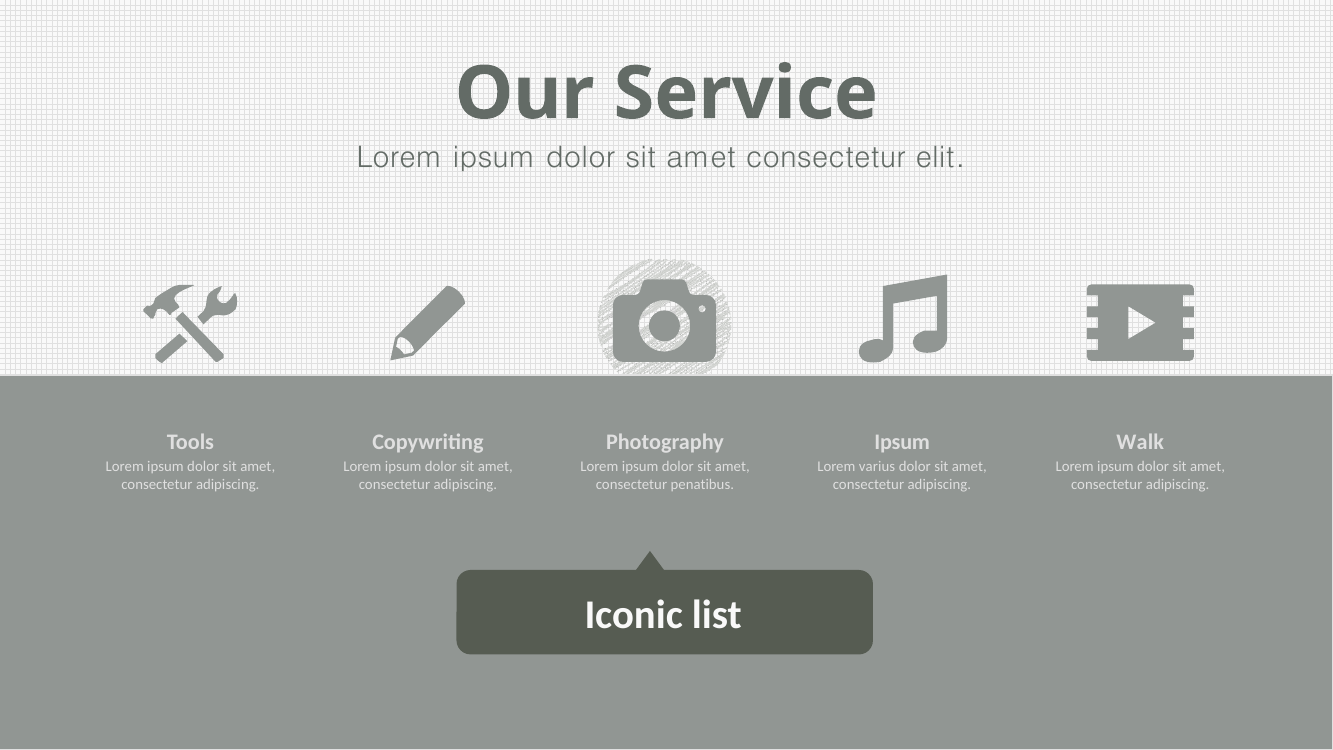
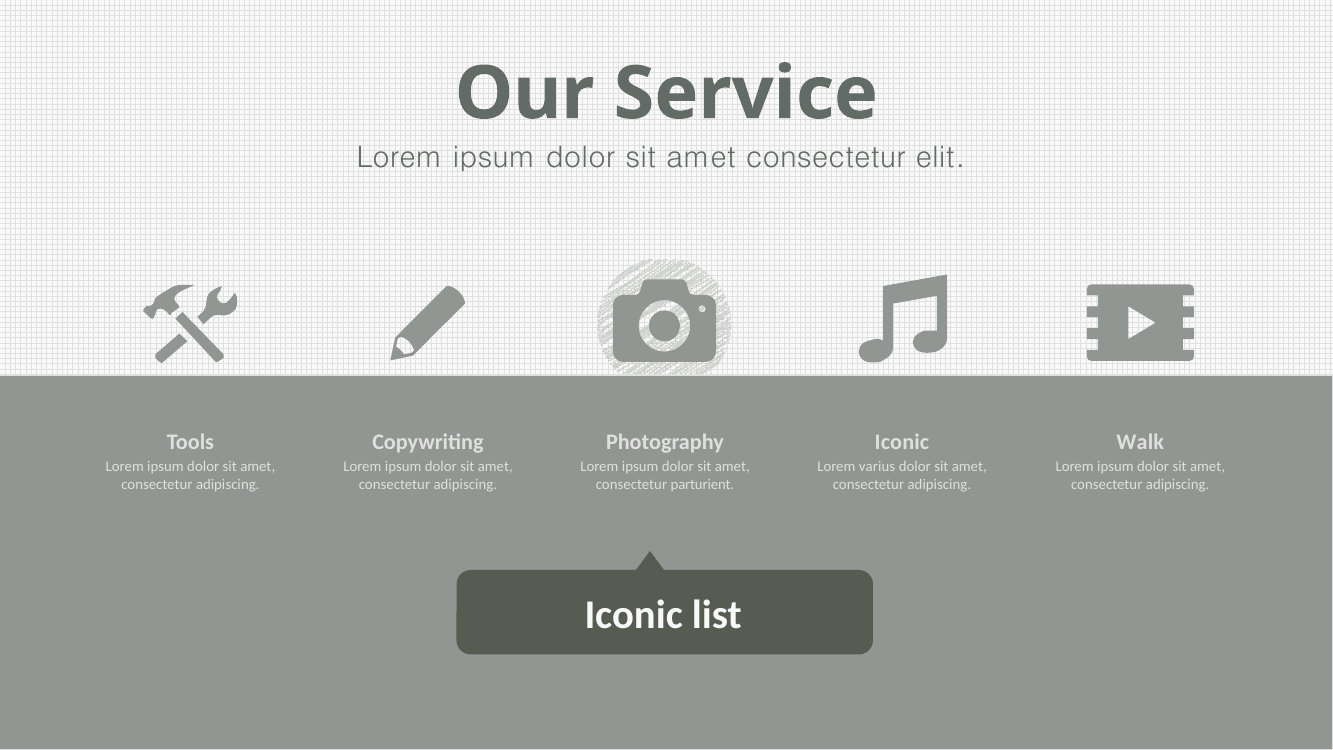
Ipsum: Ipsum -> Iconic (902, 442)
penatibus: penatibus -> parturient (702, 484)
